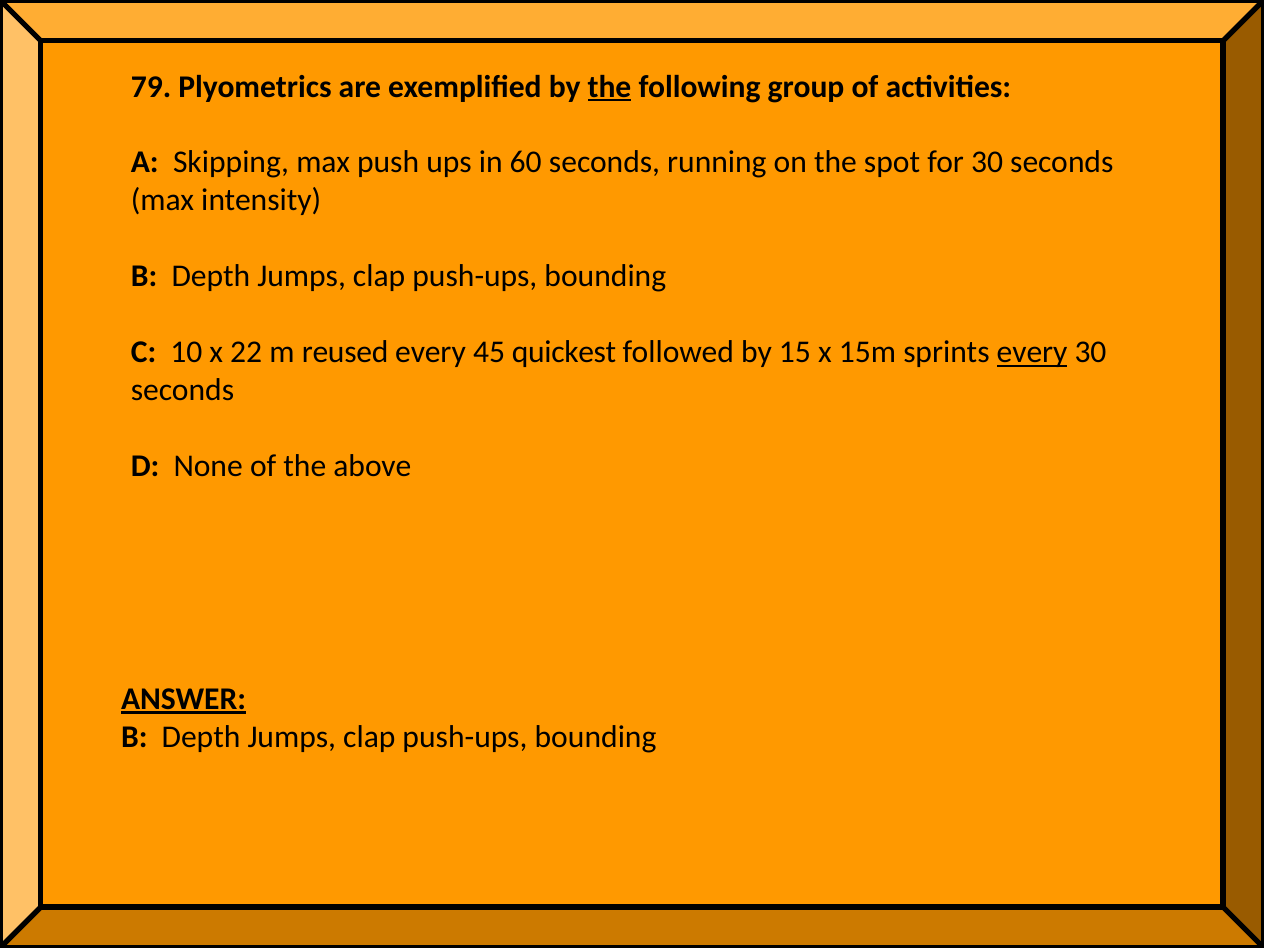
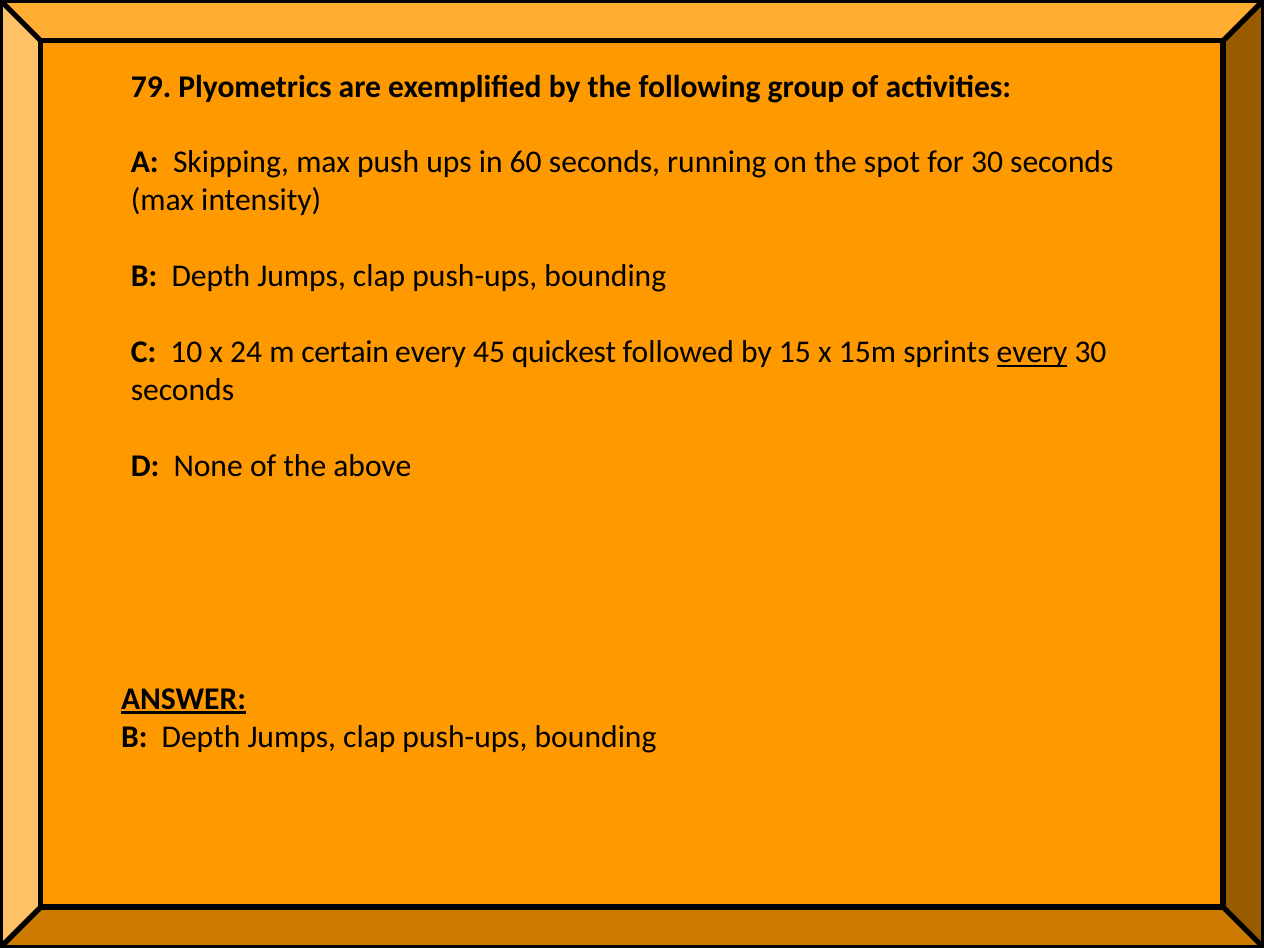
the underline: present -> none (609, 87)
22: 22 -> 24 (246, 352)
reused: reused -> certain (345, 352)
